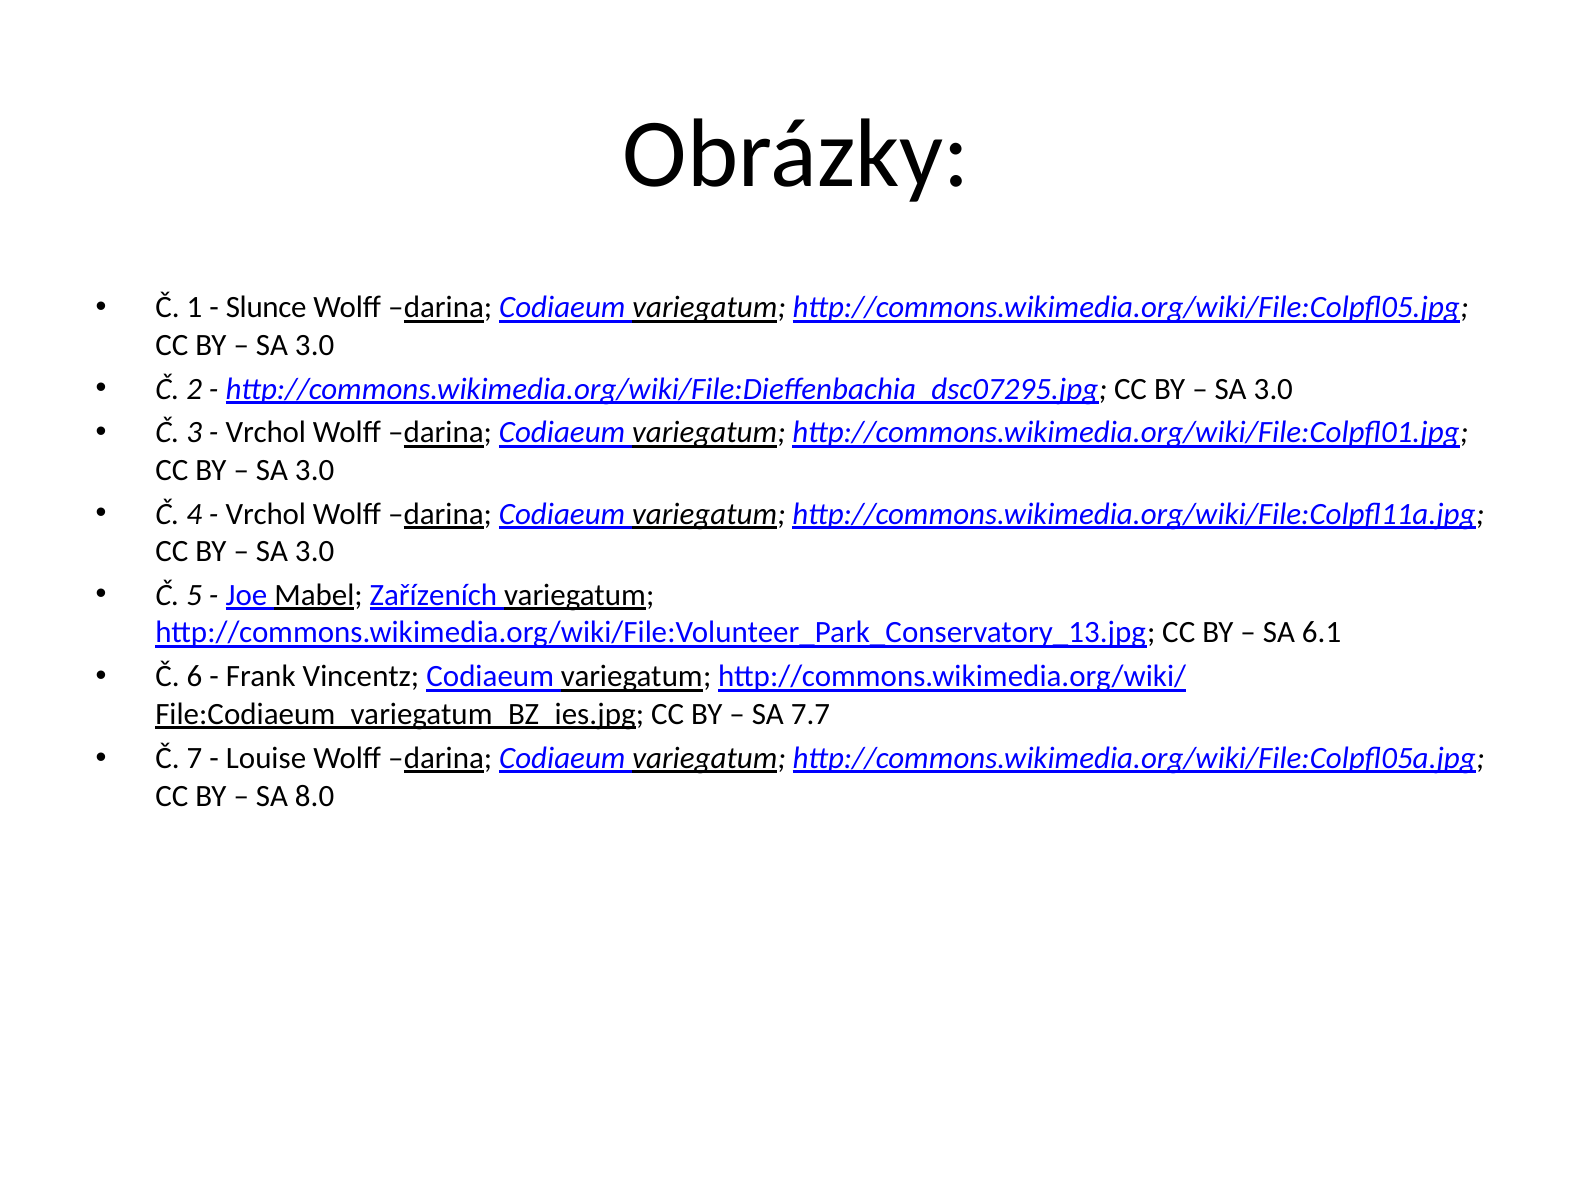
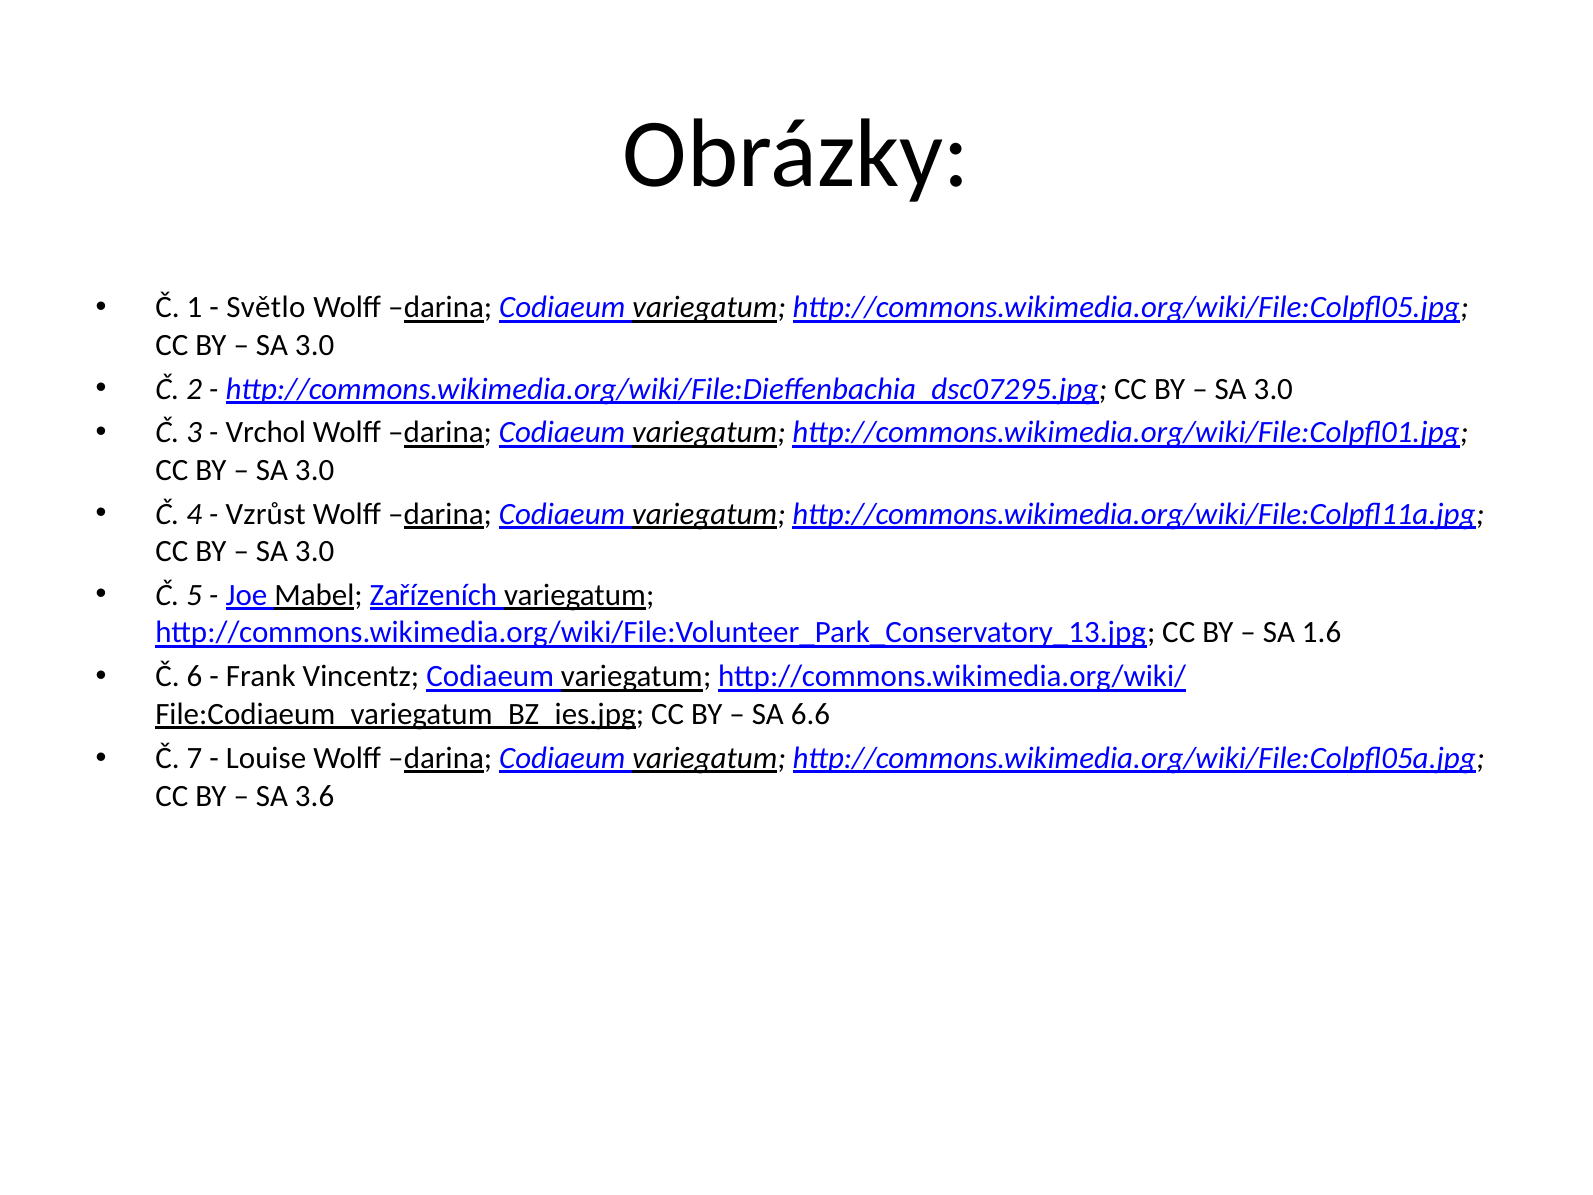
Slunce: Slunce -> Světlo (266, 308)
Vrchol: Vrchol -> Vzrůst (266, 514)
6.1: 6.1 -> 1.6 (1322, 633)
7.7: 7.7 -> 6.6 (810, 714)
8.0: 8.0 -> 3.6 (315, 796)
